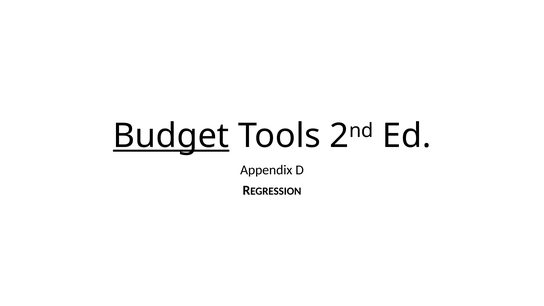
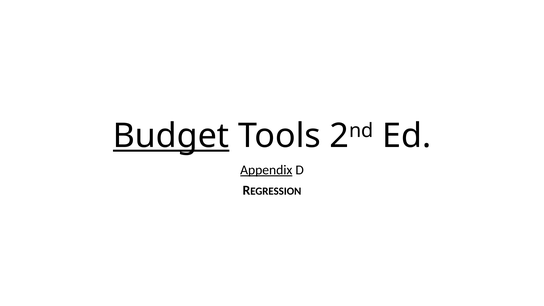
Appendix underline: none -> present (266, 170)
